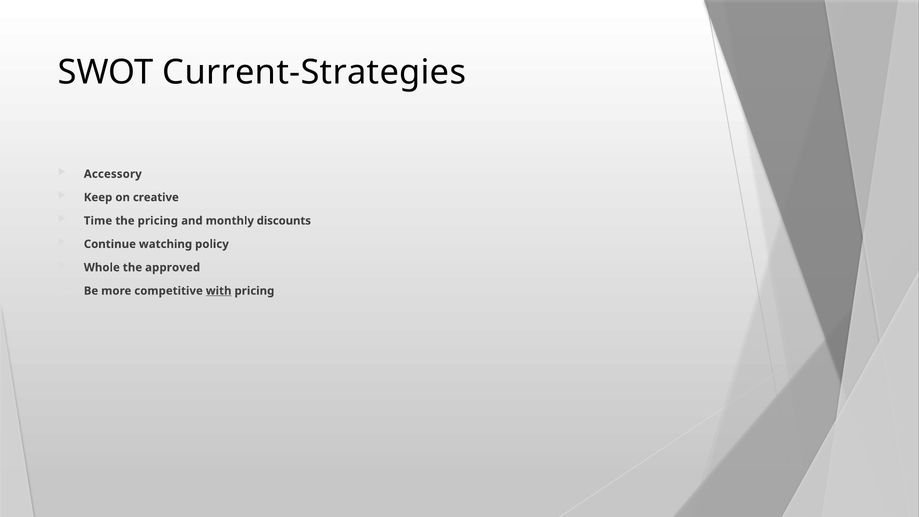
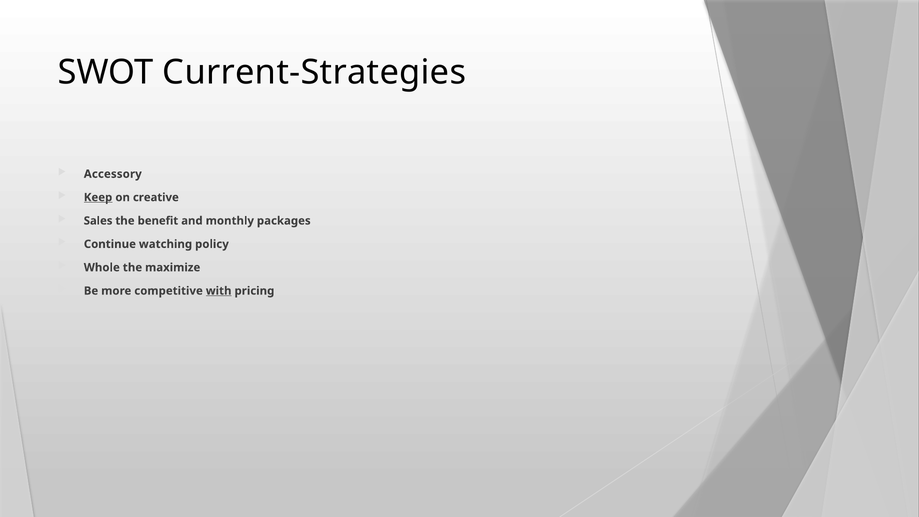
Keep underline: none -> present (98, 197)
Time: Time -> Sales (98, 221)
the pricing: pricing -> benefit (158, 221)
discounts: discounts -> packages (284, 221)
approved: approved -> maximize (173, 267)
